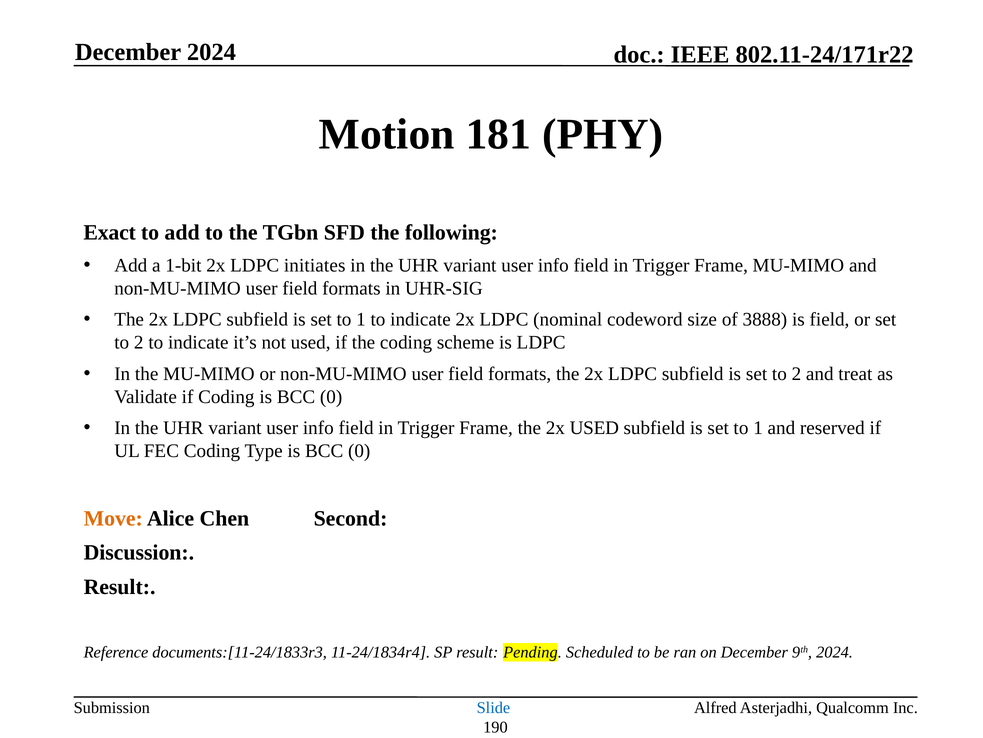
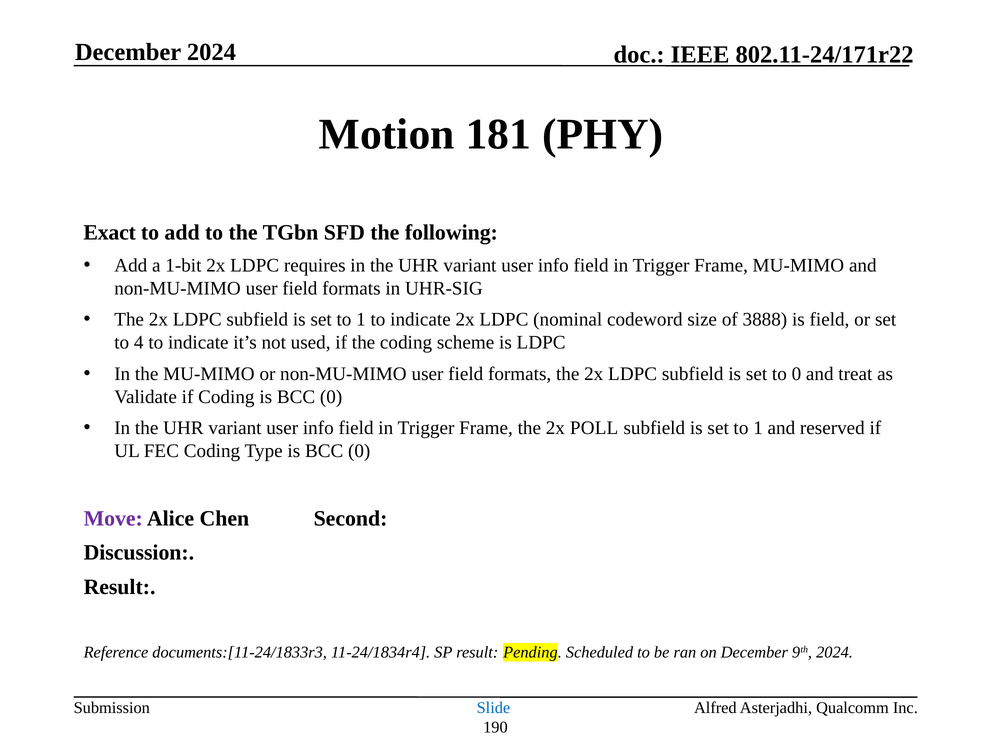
initiates: initiates -> requires (315, 265)
2: 2 -> 4 (139, 342)
is set to 2: 2 -> 0 (796, 373)
2x USED: USED -> POLL (594, 427)
Move colour: orange -> purple (113, 518)
